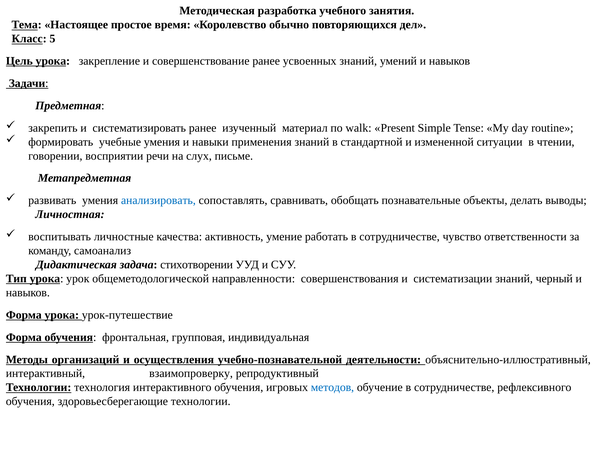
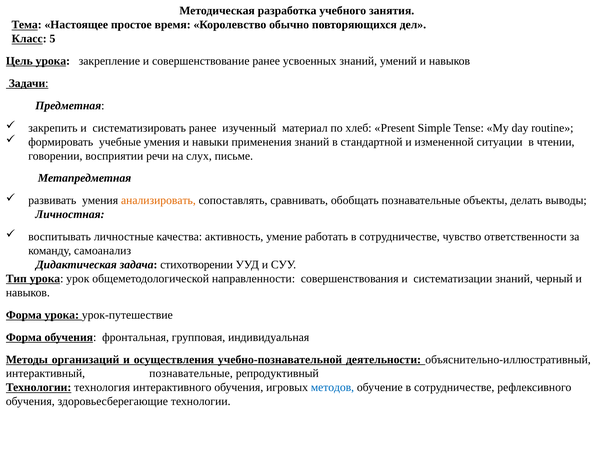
walk: walk -> хлеб (359, 128)
анализировать colour: blue -> orange (158, 200)
интерактивный взаимопроверку: взаимопроверку -> познавательные (191, 373)
